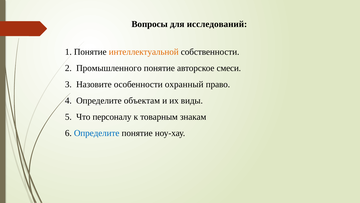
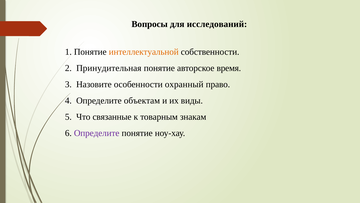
Промышленного: Промышленного -> Принудительная (109, 68)
смеси: смеси -> время (229, 68)
персоналу: персоналу -> связанные (112, 117)
Определите colour: blue -> purple (97, 133)
